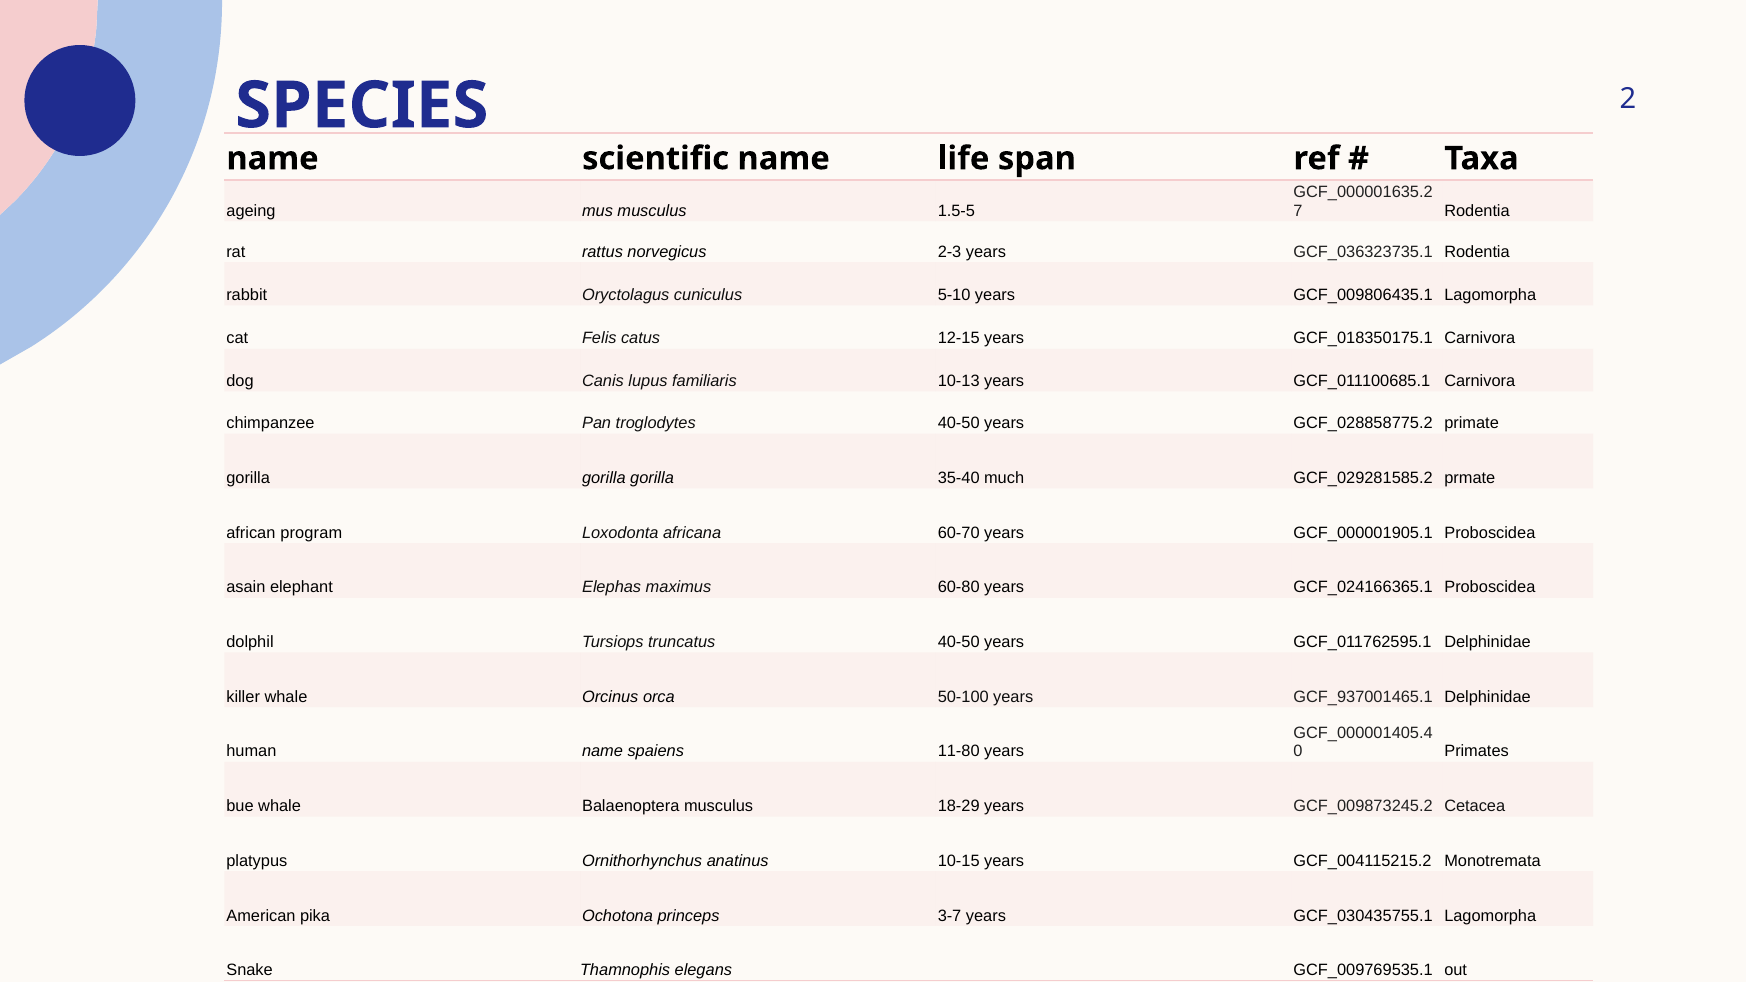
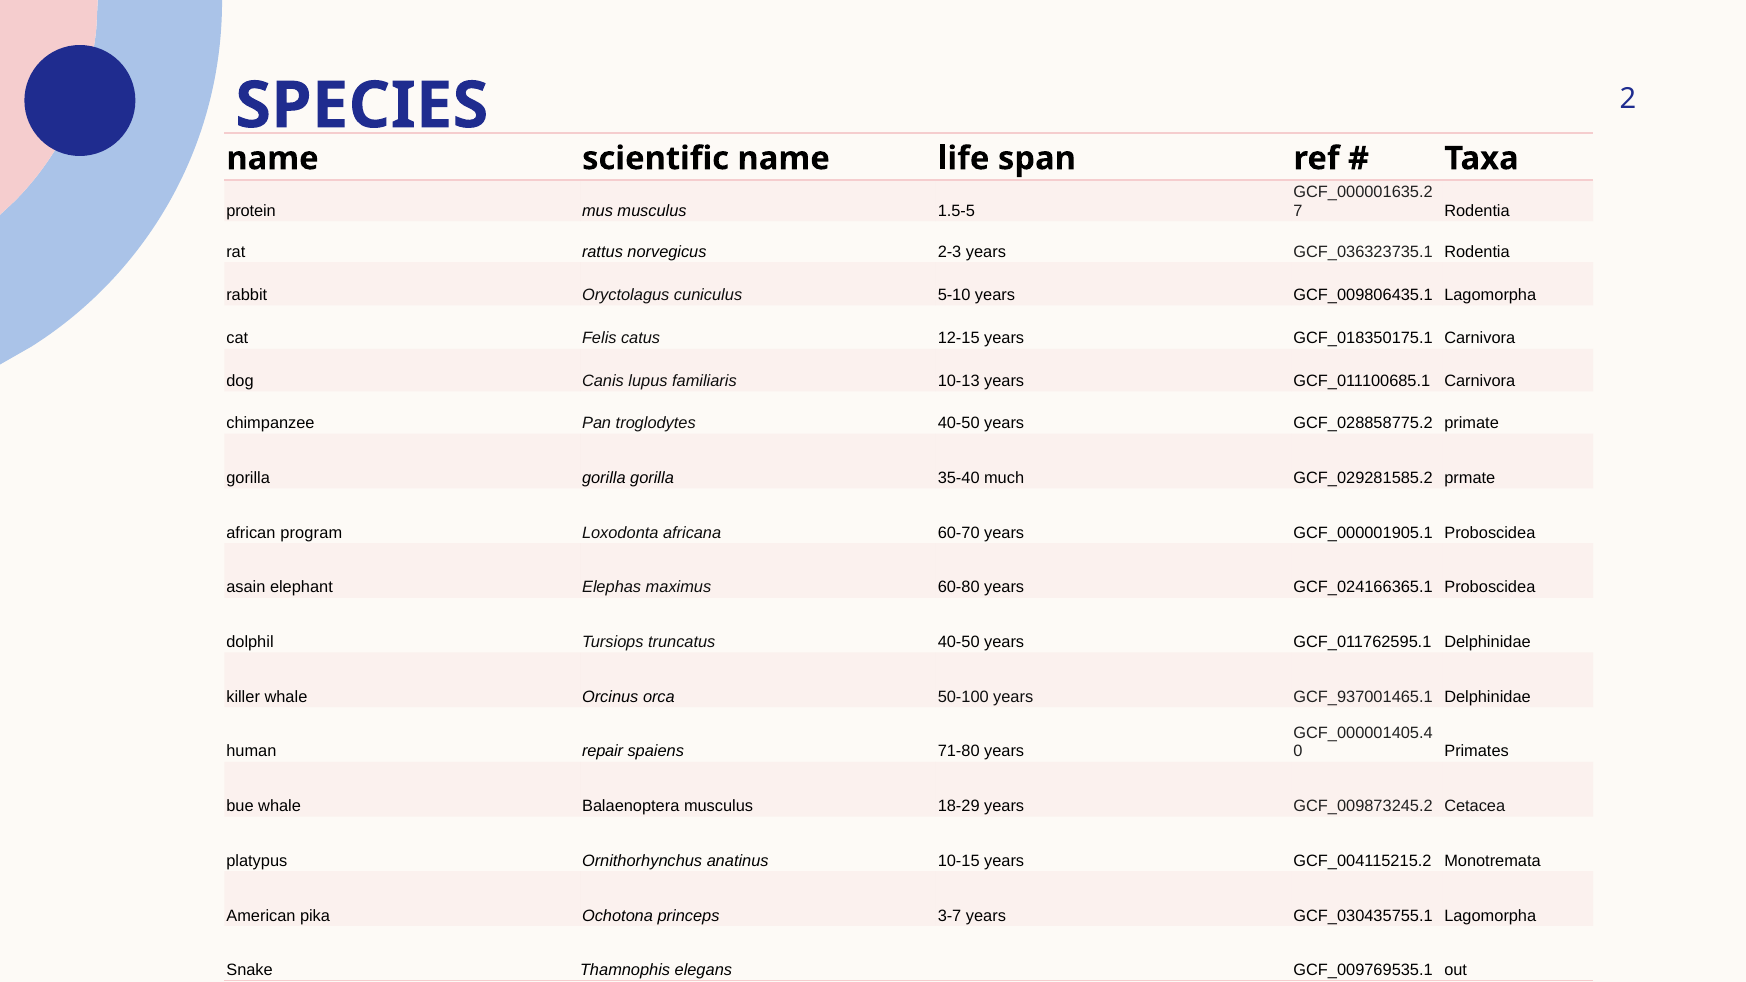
ageing: ageing -> protein (251, 211)
human name: name -> repair (603, 752)
11-80: 11-80 -> 71-80 (959, 752)
